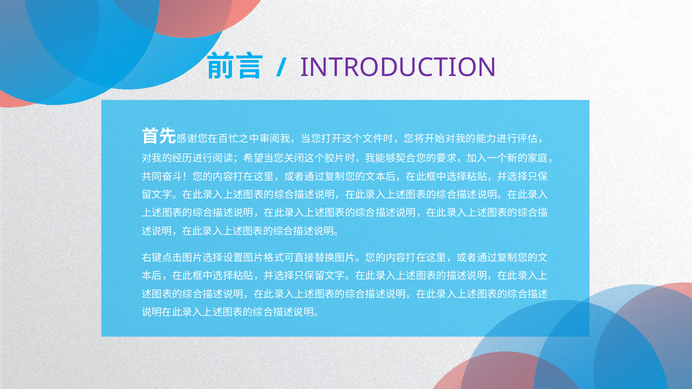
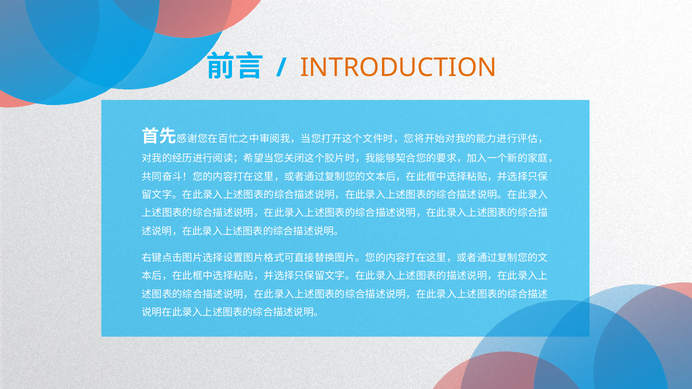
INTRODUCTION colour: purple -> orange (399, 68)
